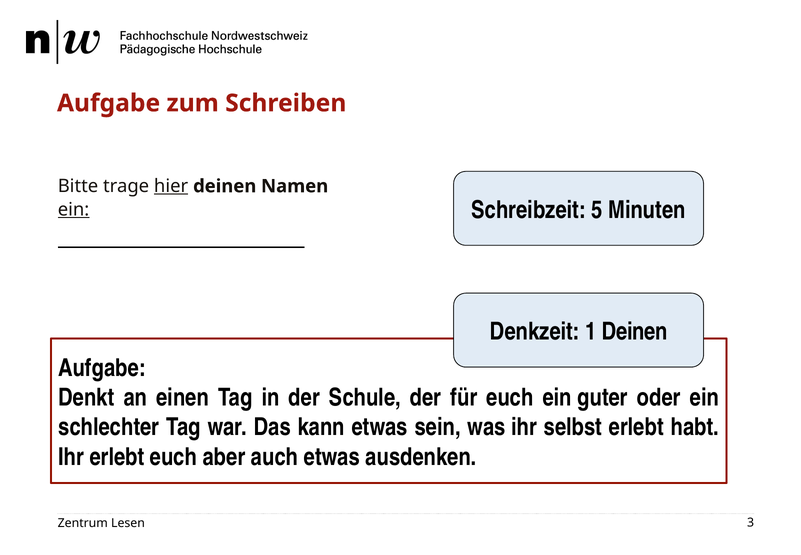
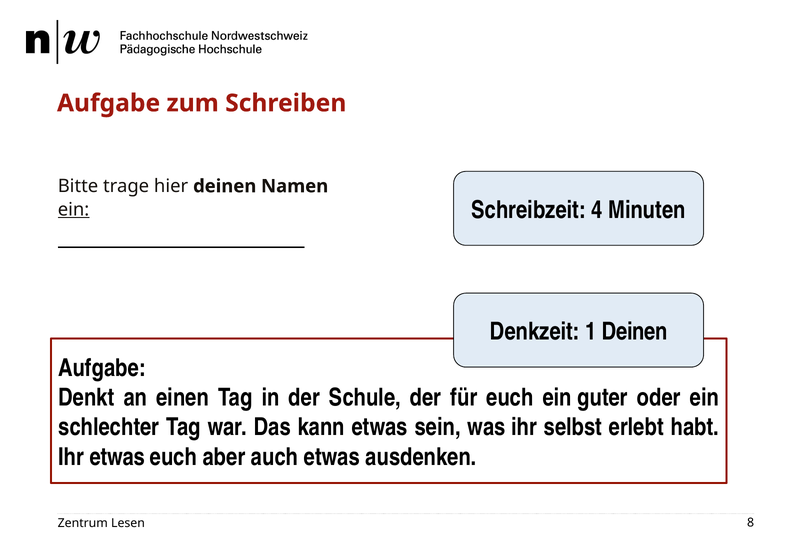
hier underline: present -> none (171, 186)
5: 5 -> 4 (597, 210)
Ihr erlebt: erlebt -> etwas (117, 456)
3: 3 -> 8 (751, 522)
